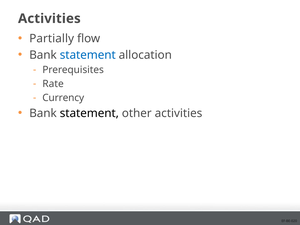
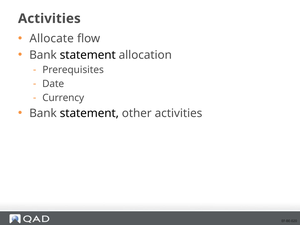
Partially: Partially -> Allocate (52, 39)
statement colour: blue -> black (88, 55)
Rate: Rate -> Date (53, 84)
